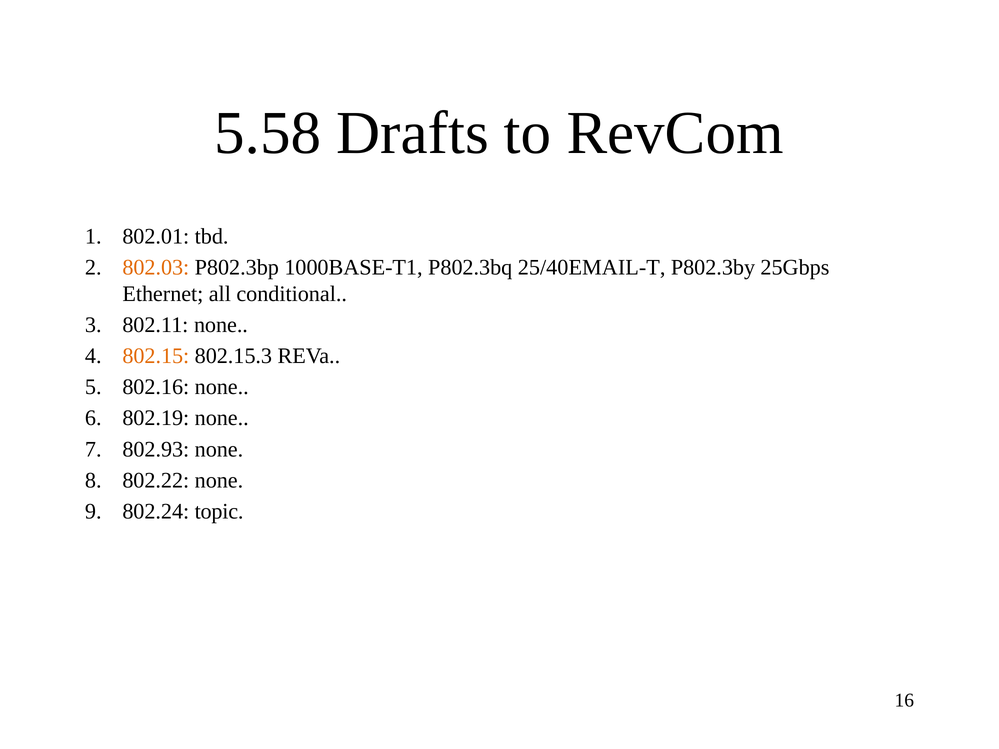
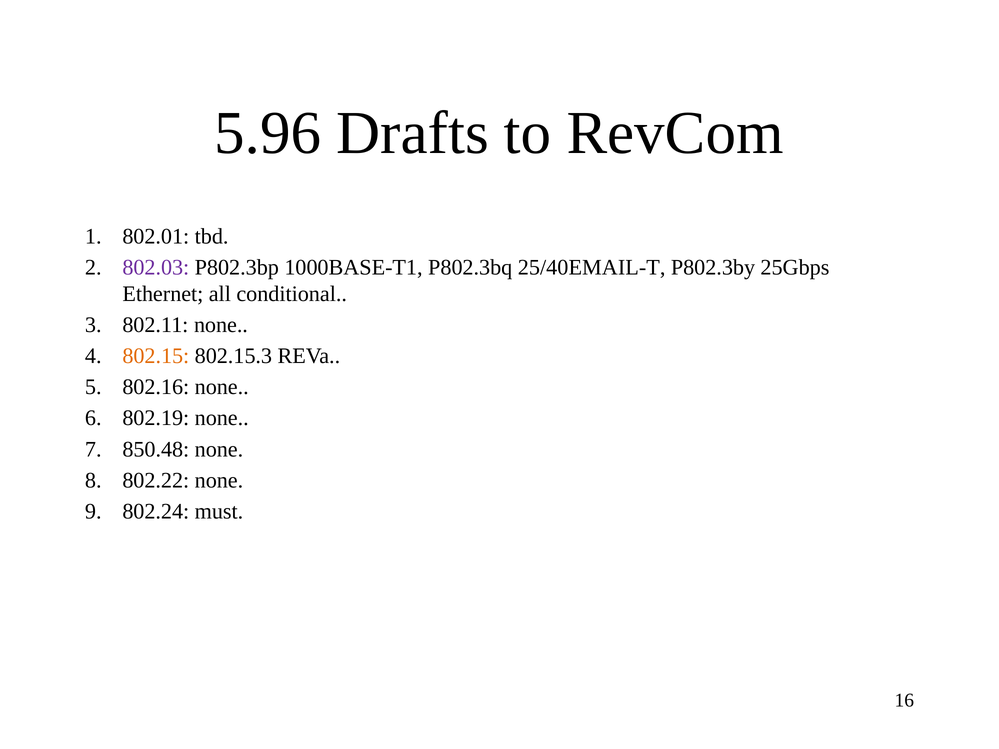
5.58: 5.58 -> 5.96 (268, 133)
802.03 colour: orange -> purple (156, 267)
802.93: 802.93 -> 850.48 (156, 449)
topic: topic -> must (219, 511)
